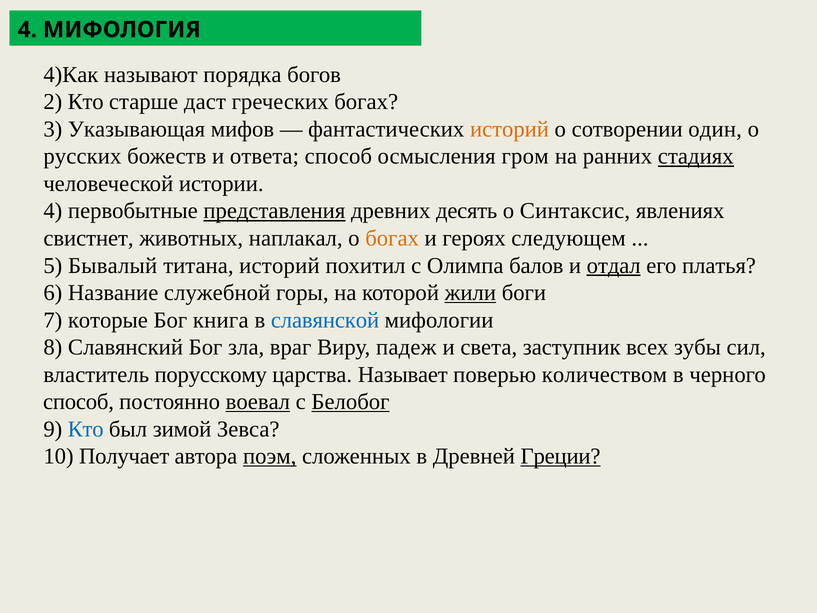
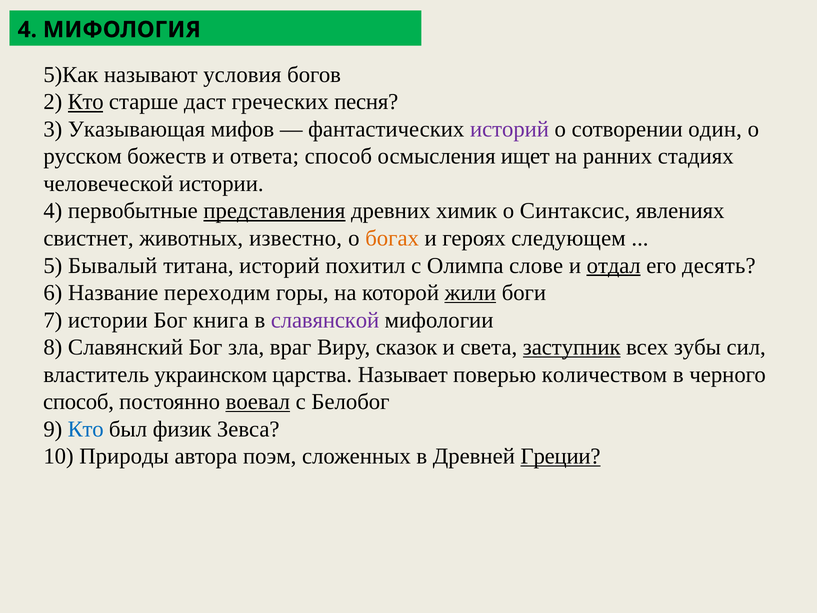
4)Как: 4)Как -> 5)Как (71, 75)
порядка: порядка -> условия (242, 75)
Кто underline: none -> present (86, 102)
греческих богах: богах -> песня (366, 102)
историй colour: orange -> purple (510, 129)
русских: русских -> русском (83, 156)
гром: гром -> ищет (525, 156)
стадиях underline: present -> none (696, 156)
десять: десять -> химик (467, 211)
наплакал: наплакал -> известно (296, 238)
балов: балов -> слове (536, 265)
платья: платья -> десять (719, 265)
служебной: служебной -> переходим (217, 293)
7 которые: которые -> истории (108, 320)
славянской colour: blue -> purple (325, 320)
падеж: падеж -> сказок (406, 347)
заступник underline: none -> present (572, 347)
порусскому: порусскому -> украинском (211, 374)
Белобог underline: present -> none (351, 402)
зимой: зимой -> физик (182, 429)
Получает: Получает -> Природы (124, 456)
поэм underline: present -> none (270, 456)
